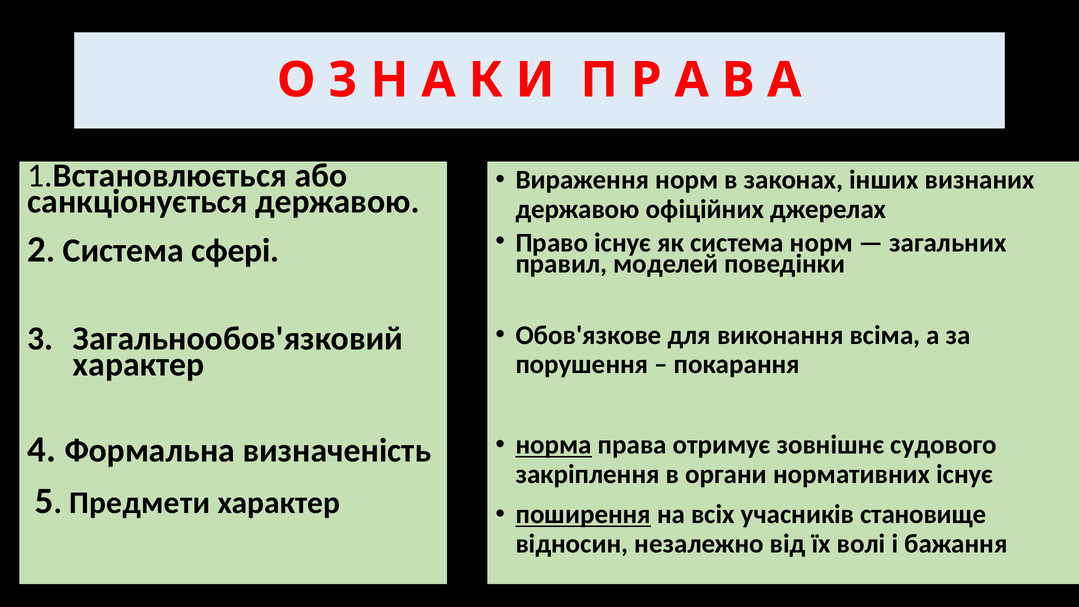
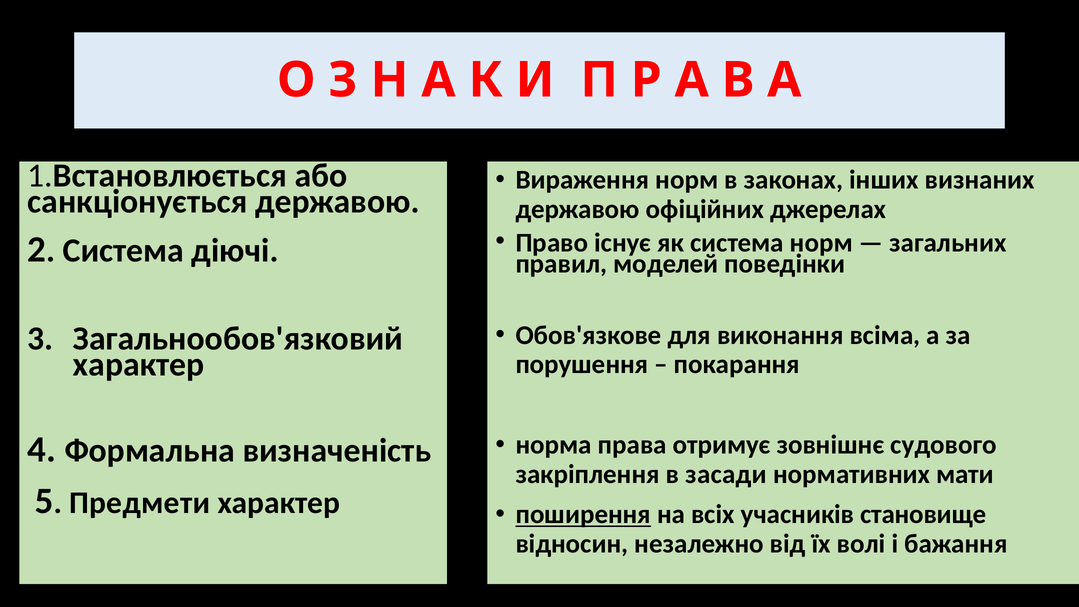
сфері: сфері -> діючі (235, 250)
норма underline: present -> none (554, 445)
органи: органи -> засади (726, 474)
нормативних існує: існує -> мати (965, 474)
